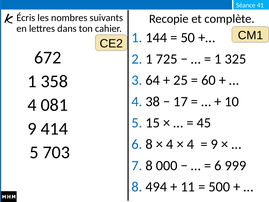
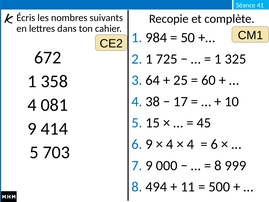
144: 144 -> 984 (156, 38)
6 8: 8 -> 9 (149, 144)
9: 9 -> 6 (214, 144)
7 8: 8 -> 9 (149, 165)
6: 6 -> 8 (218, 165)
